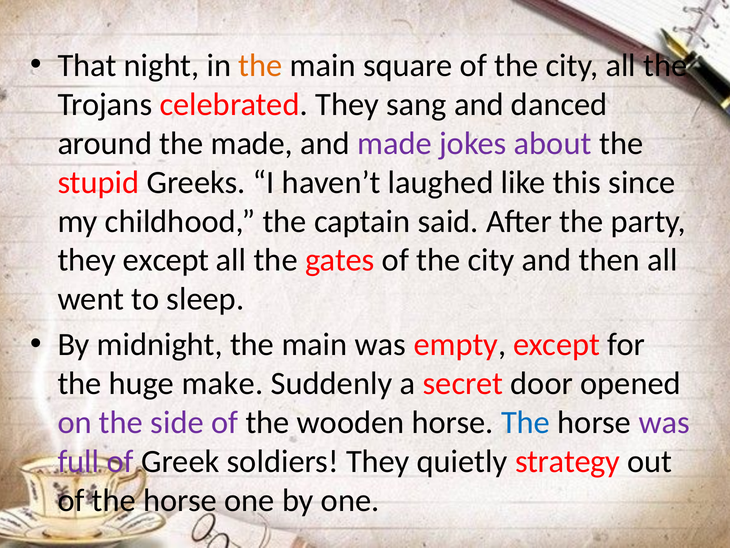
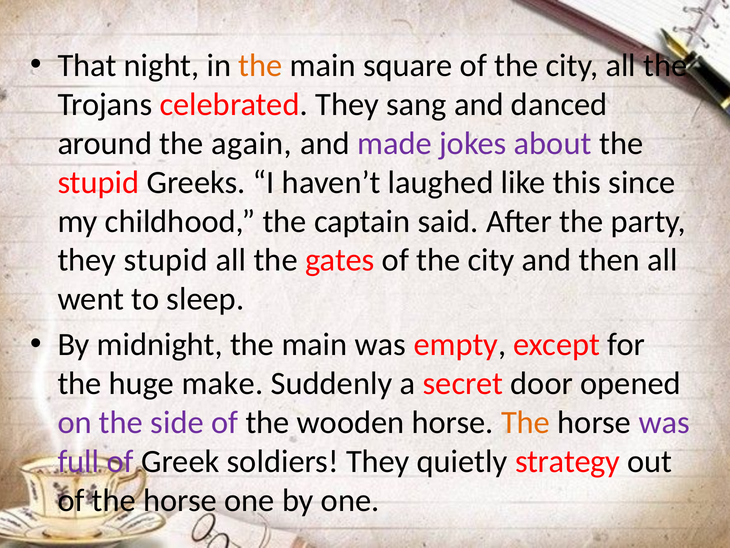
the made: made -> again (252, 143)
they except: except -> stupid (166, 260)
The colour: blue -> orange (526, 422)
